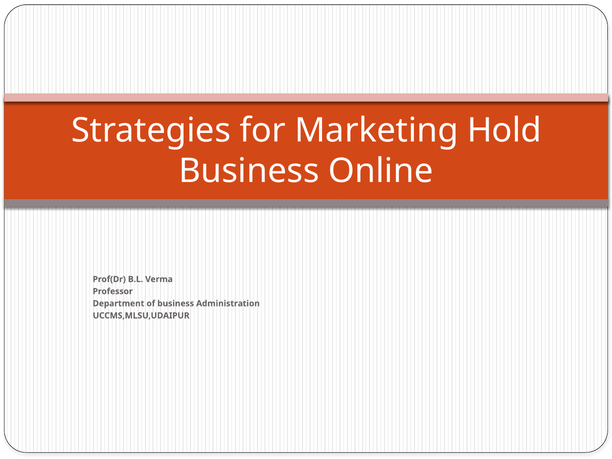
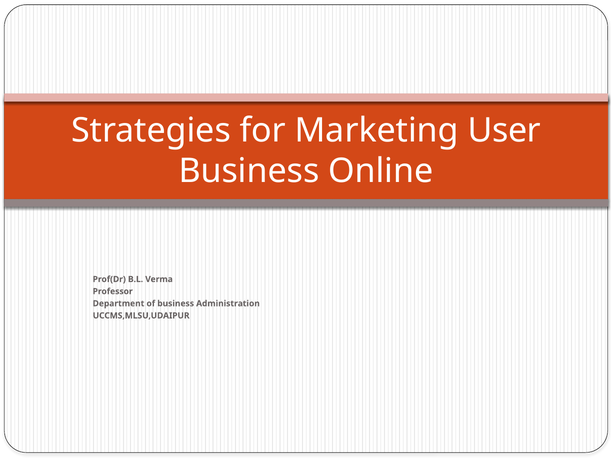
Hold: Hold -> User (504, 130)
